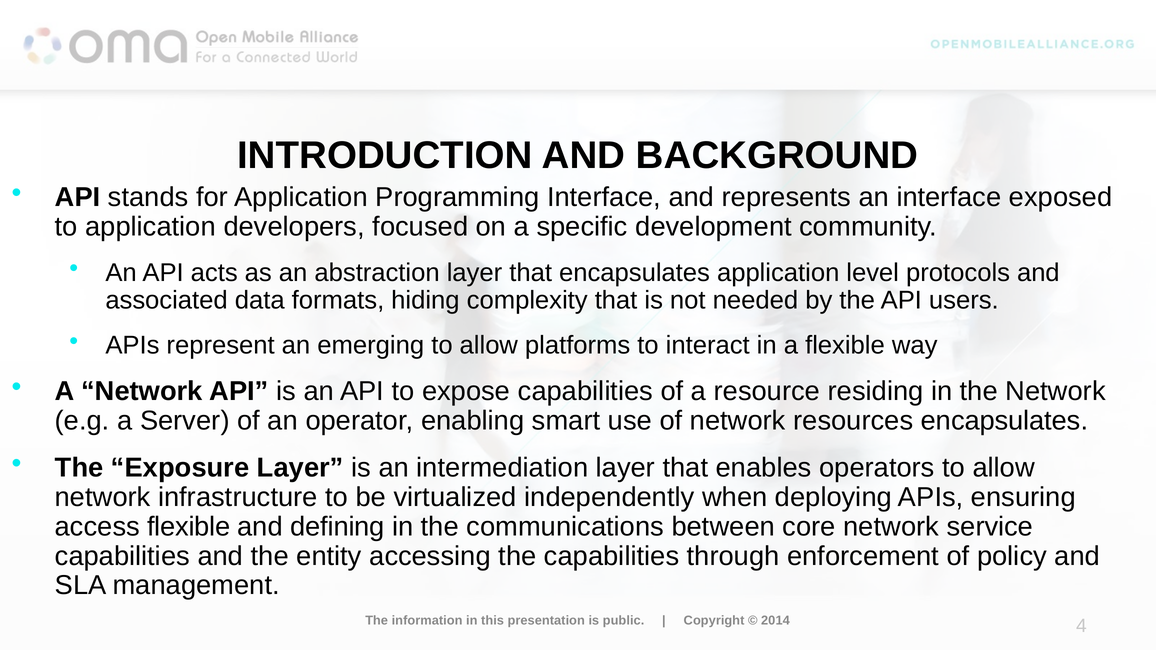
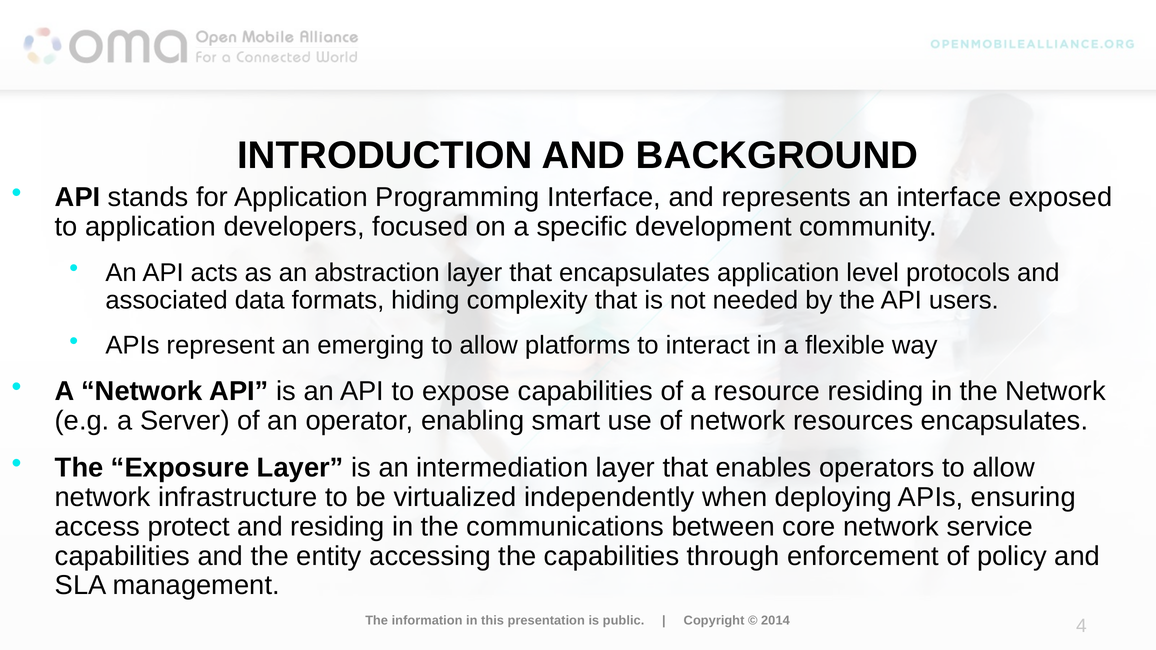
access flexible: flexible -> protect (189, 527)
and defining: defining -> residing (337, 527)
